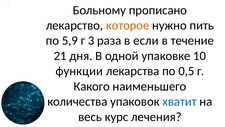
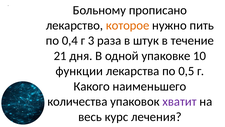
5,9: 5,9 -> 0,4 (70, 40)
если: если -> штук (146, 40)
хватит colour: blue -> purple (180, 101)
